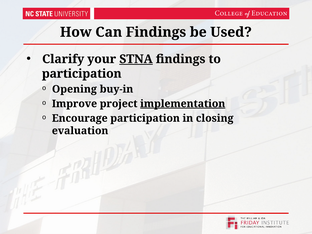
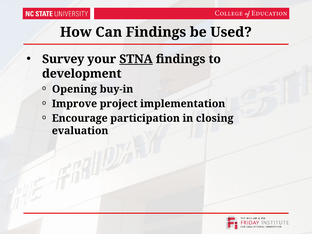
Clarify: Clarify -> Survey (63, 59)
participation: participation -> development (82, 74)
implementation underline: present -> none (183, 104)
